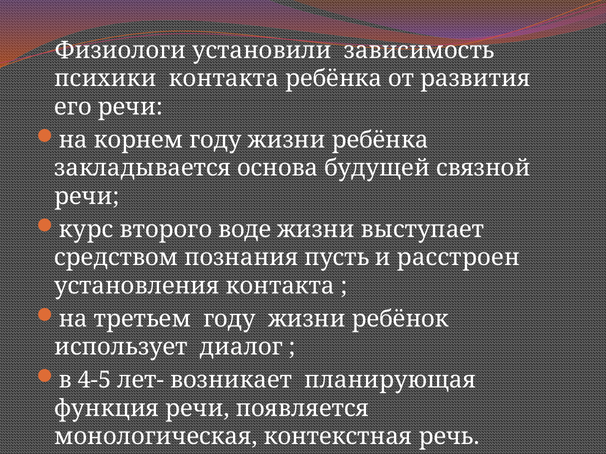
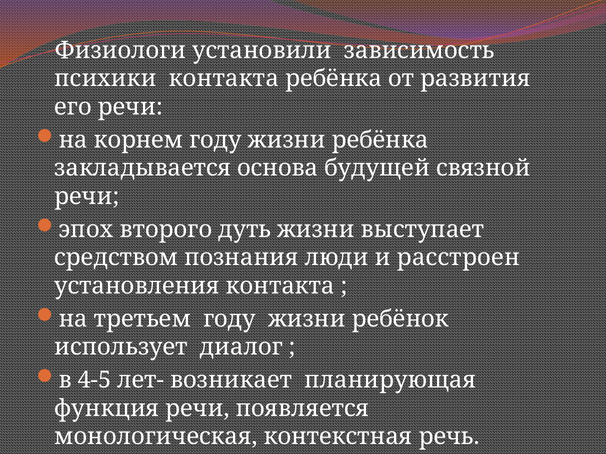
курс: курс -> эпох (86, 230)
воде: воде -> дуть (245, 230)
пусть: пусть -> люди (337, 258)
